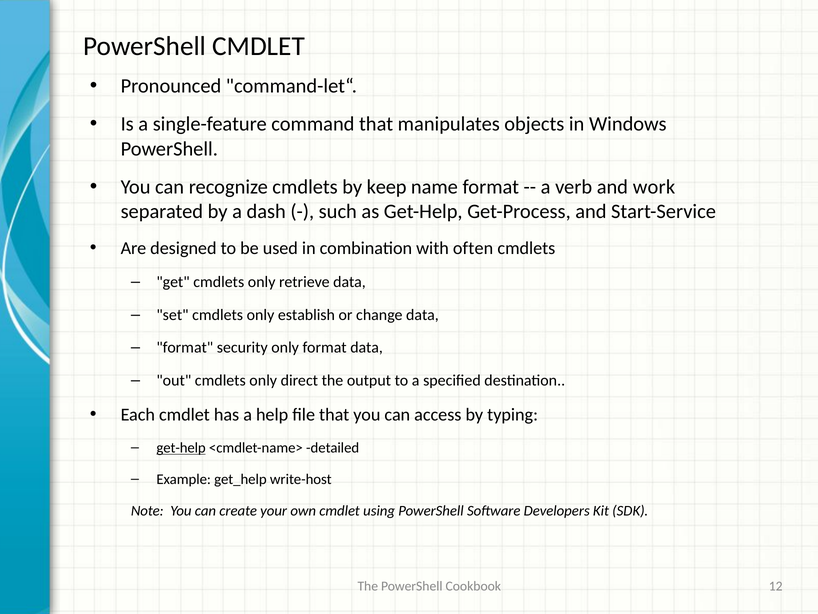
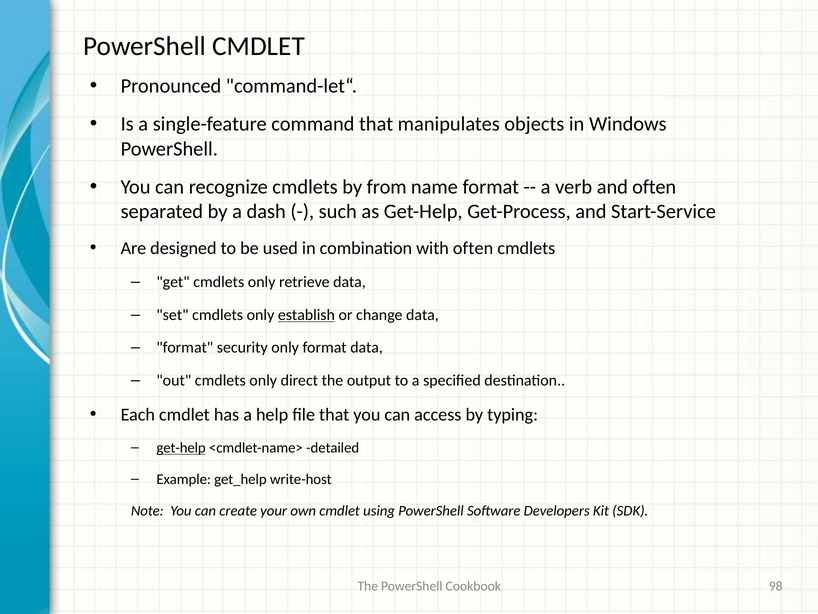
keep: keep -> from (387, 187)
and work: work -> often (654, 187)
establish underline: none -> present (306, 315)
12: 12 -> 98 (776, 586)
